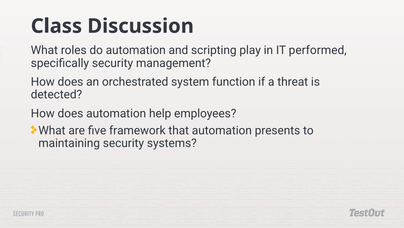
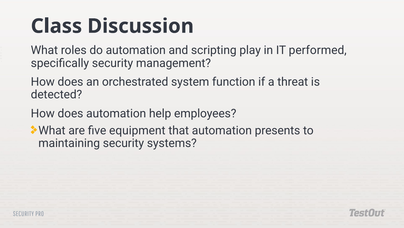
framework: framework -> equipment (137, 130)
